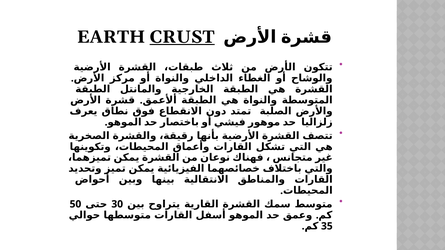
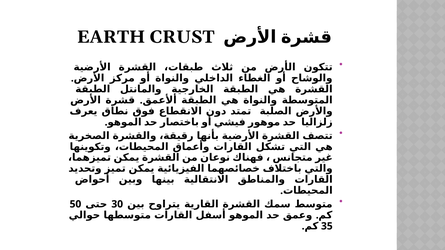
CRUST underline: present -> none (182, 37)
